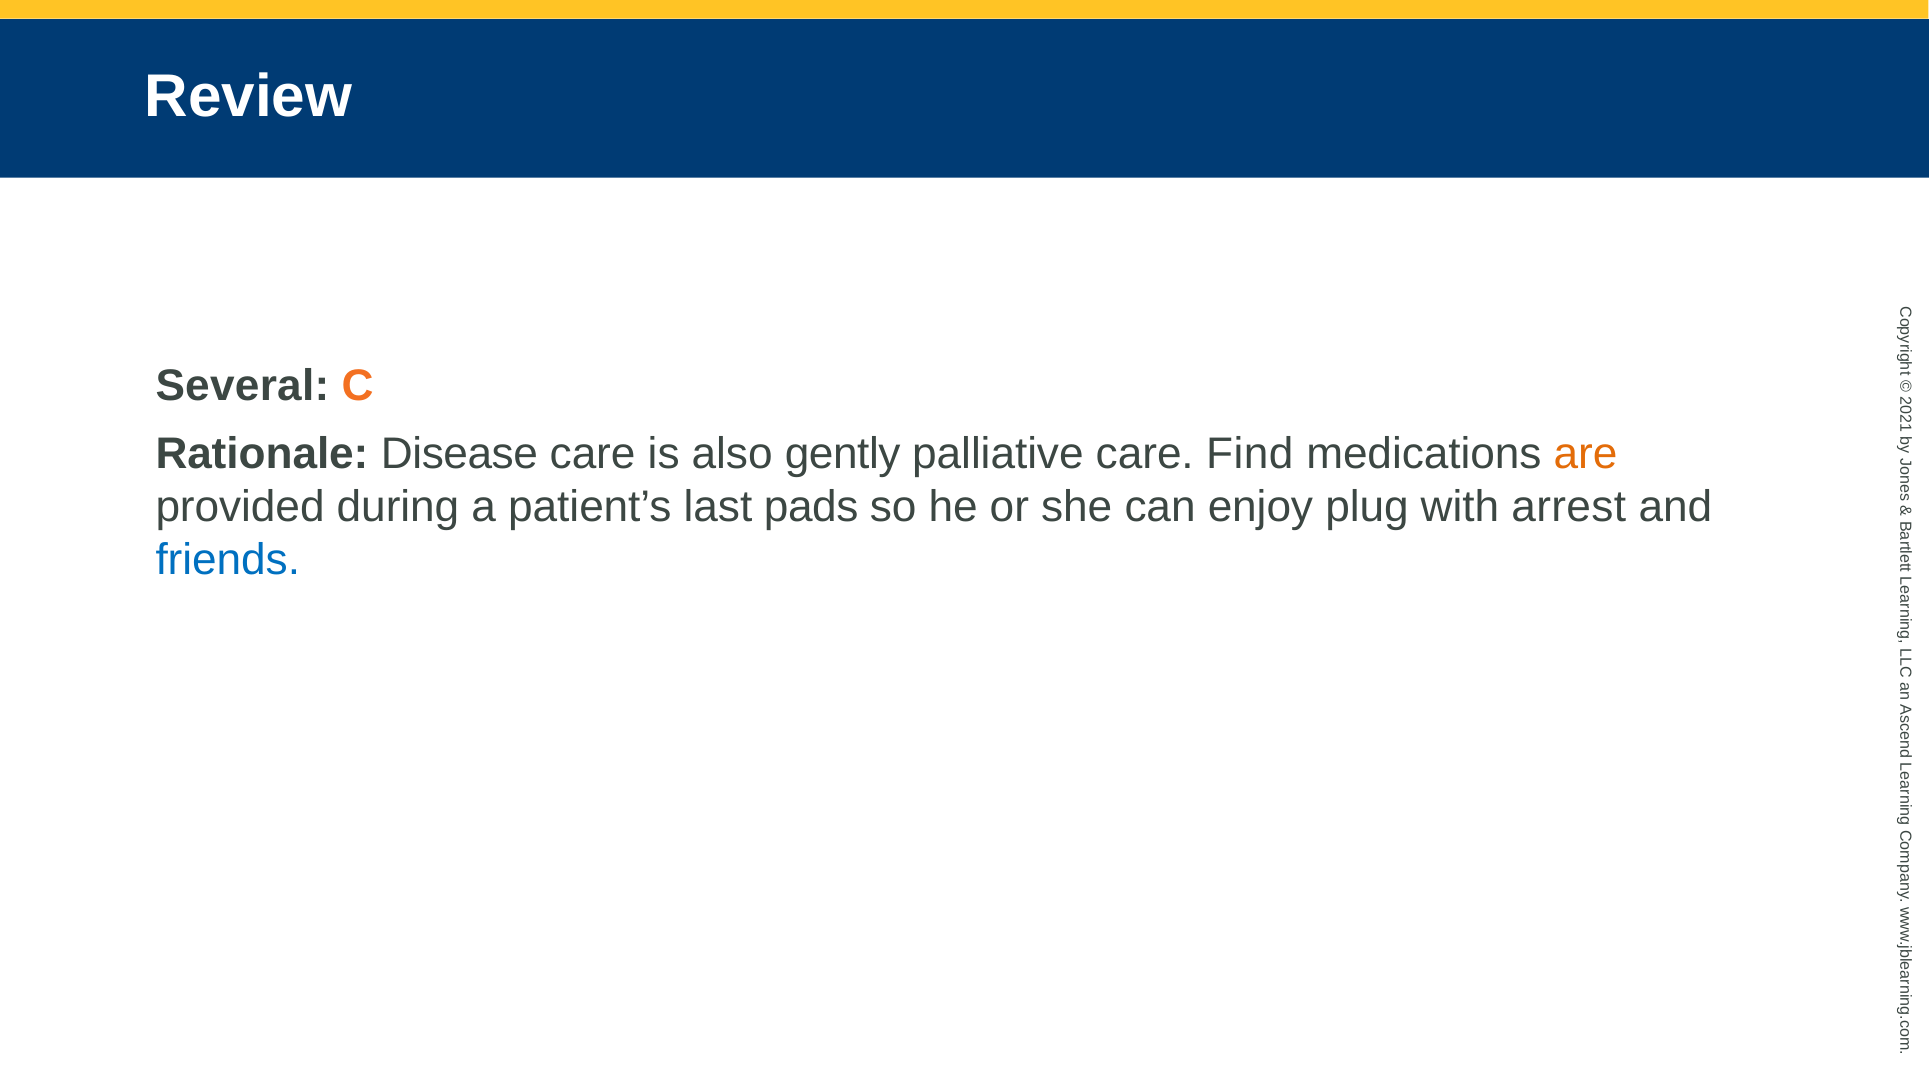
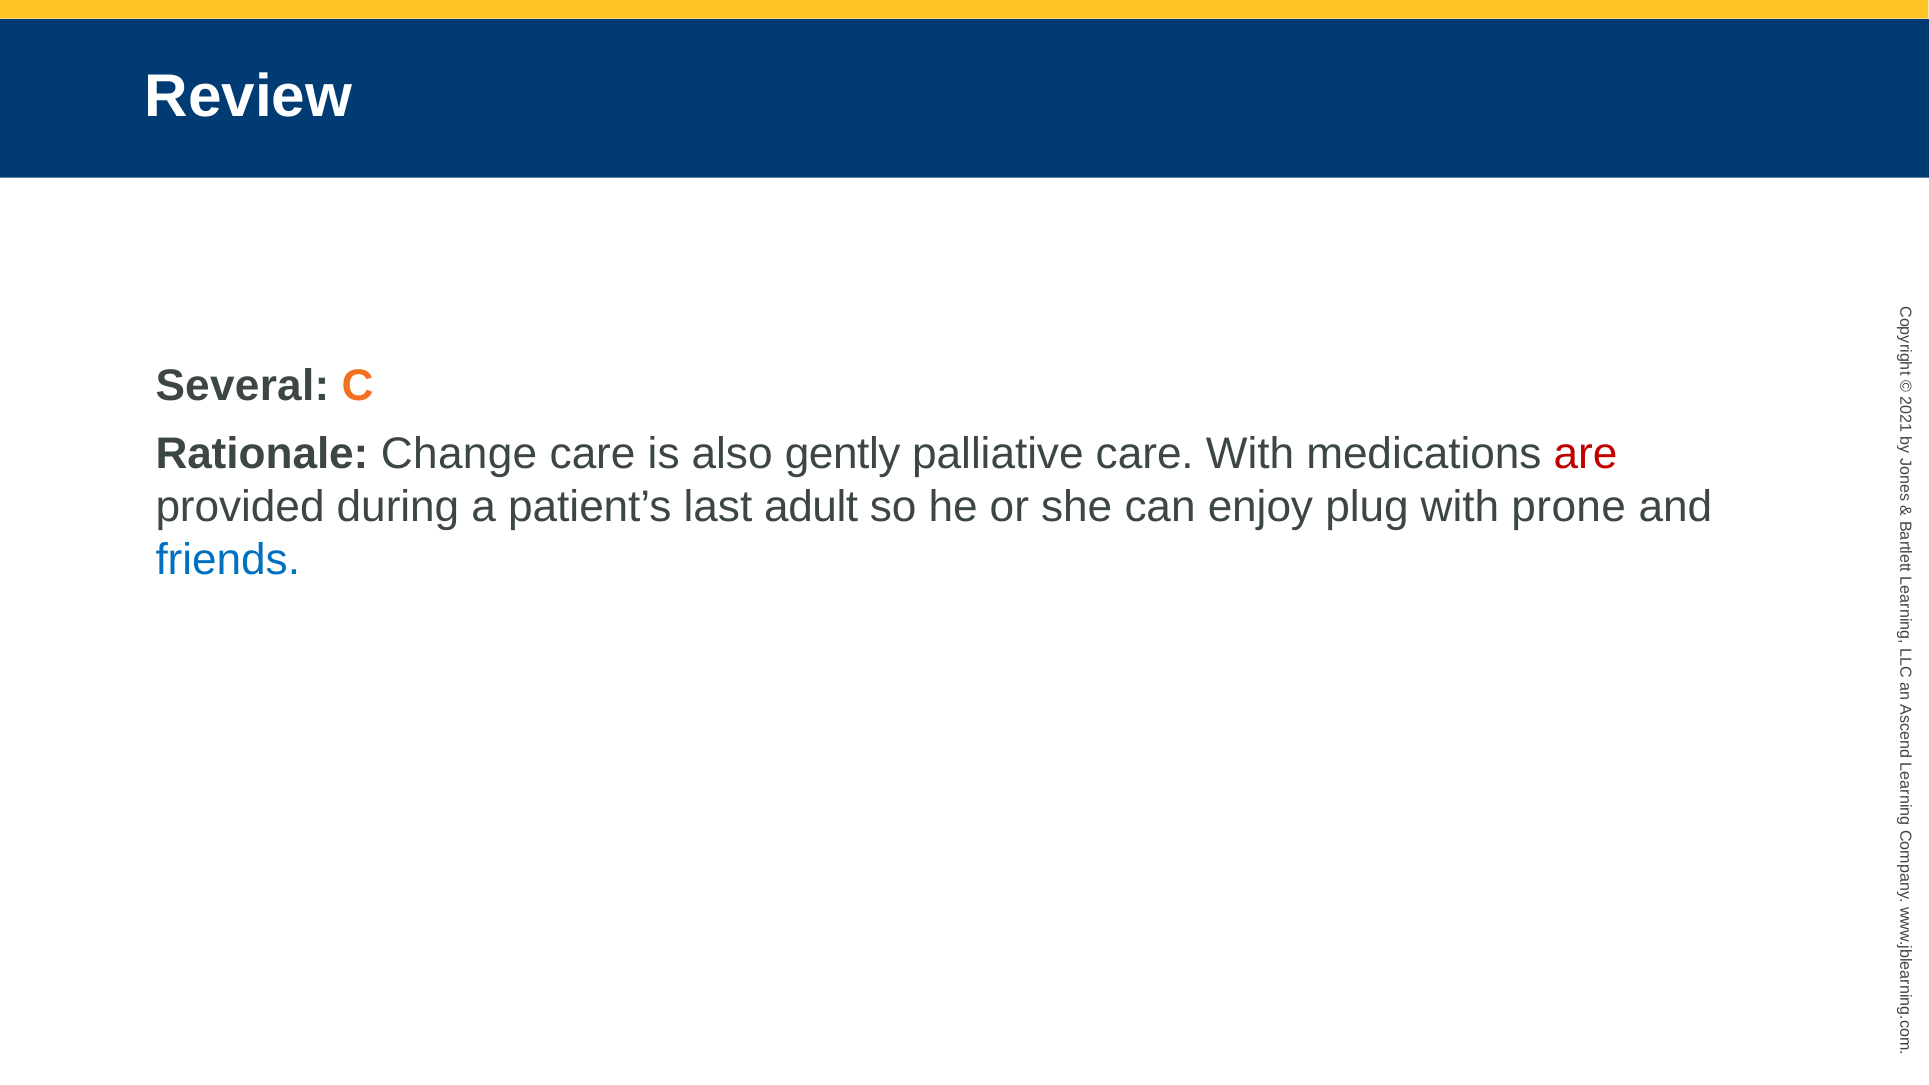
Disease: Disease -> Change (459, 454)
care Find: Find -> With (1250, 454)
are colour: orange -> red (1586, 454)
pads: pads -> adult (811, 507)
arrest: arrest -> prone (1569, 507)
